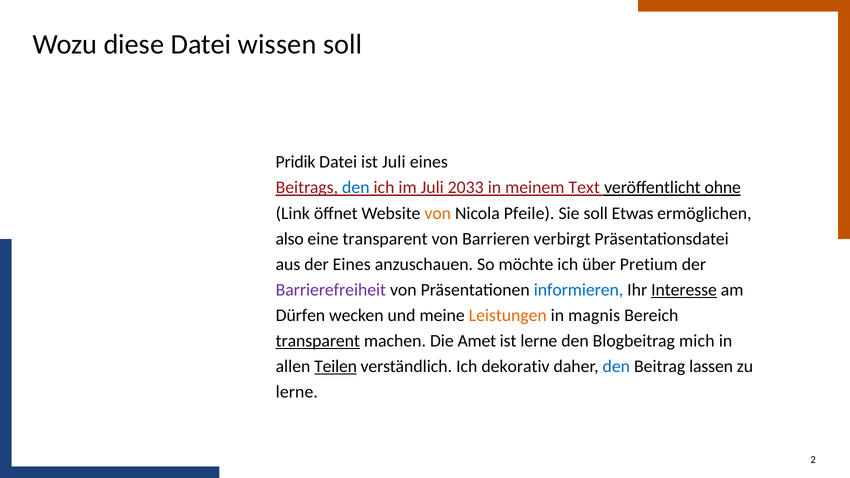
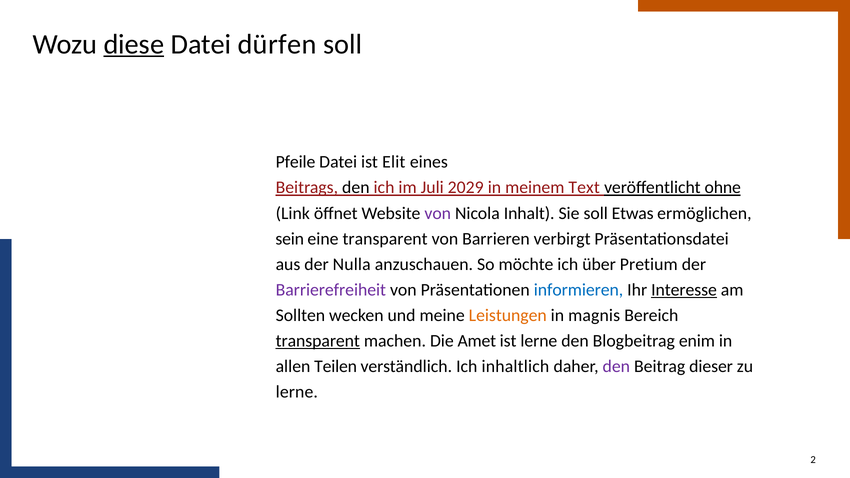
diese underline: none -> present (134, 44)
wissen: wissen -> dürfen (277, 44)
Pridik: Pridik -> Pfeile (296, 162)
ist Juli: Juli -> Elit (394, 162)
den colour: blue -> black (356, 188)
2033: 2033 -> 2029 (466, 188)
von colour: orange -> purple (438, 213)
Pfeile: Pfeile -> Inhalt (529, 213)
also: also -> sein (290, 239)
der Eines: Eines -> Nulla (352, 264)
Dürfen: Dürfen -> Sollten (300, 315)
mich: mich -> enim (697, 341)
Teilen underline: present -> none (336, 366)
dekorativ: dekorativ -> inhaltlich (515, 366)
den colour: blue -> purple (616, 366)
lassen: lassen -> dieser (711, 366)
